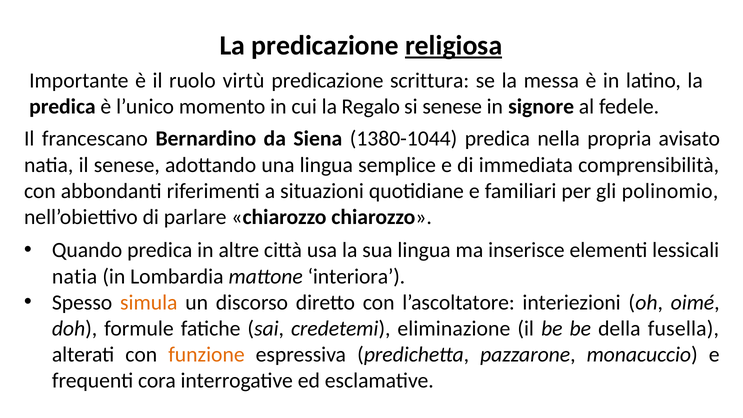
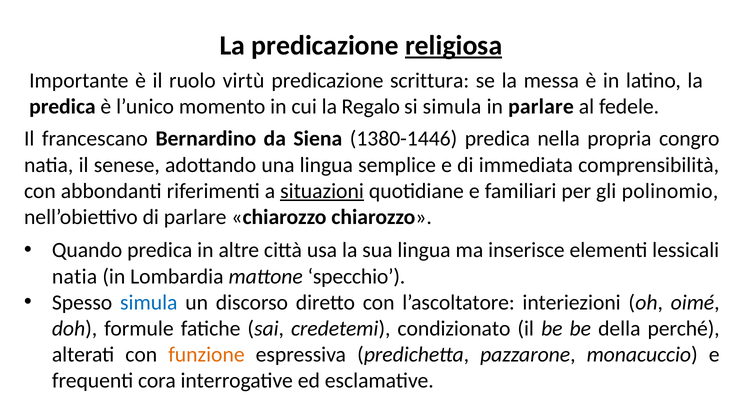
si senese: senese -> simula (452, 107)
in signore: signore -> parlare (541, 107)
1380-1044: 1380-1044 -> 1380-1446 (404, 139)
avisato: avisato -> congro (689, 139)
situazioni underline: none -> present (322, 191)
interiora: interiora -> specchio (356, 276)
simula colour: orange -> blue (149, 302)
eliminazione: eliminazione -> condizionato (454, 328)
fusella: fusella -> perché (684, 328)
